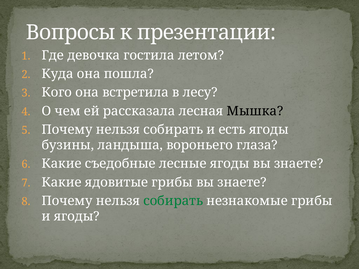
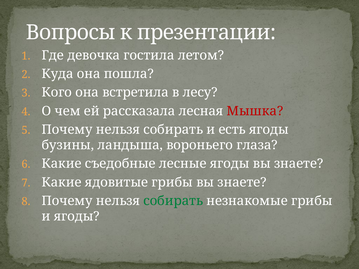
Мышка colour: black -> red (255, 111)
